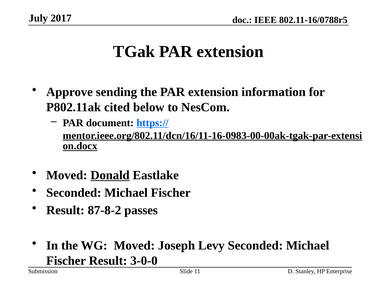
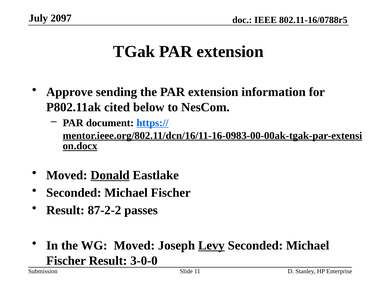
2017: 2017 -> 2097 (61, 18)
87-8-2: 87-8-2 -> 87-2-2 (104, 210)
Levy underline: none -> present (211, 245)
